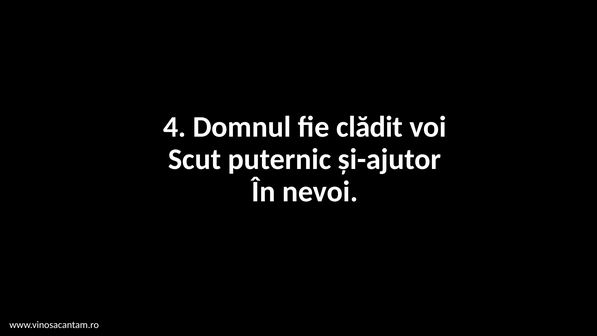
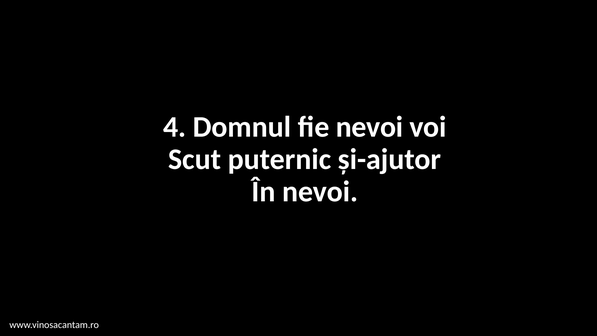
fie clădit: clădit -> nevoi (370, 127)
